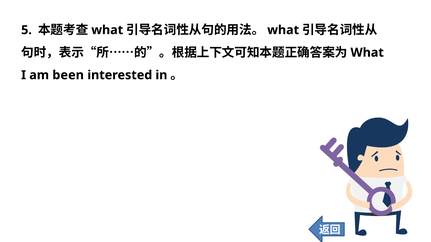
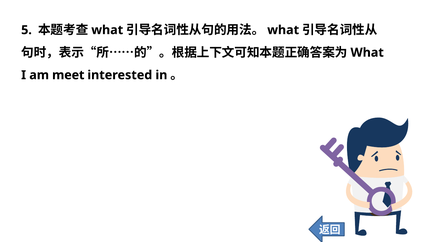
been: been -> meet (68, 75)
